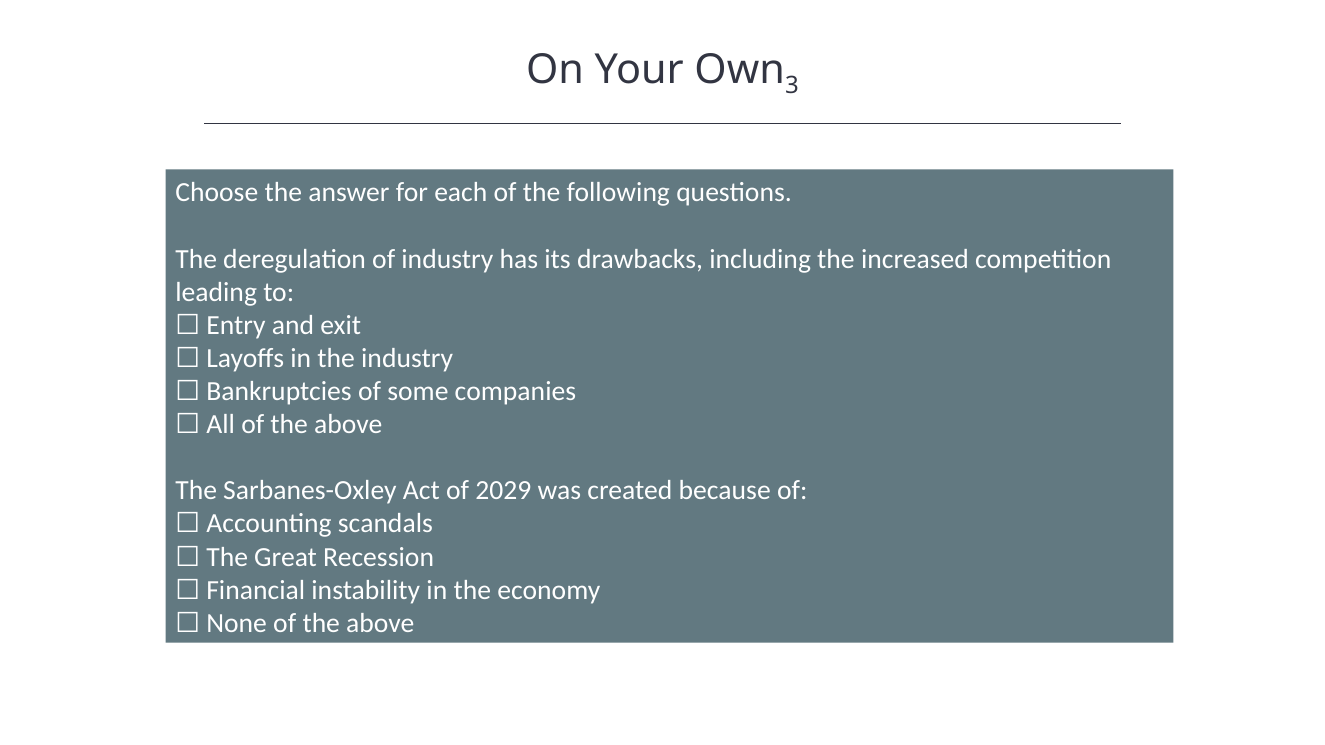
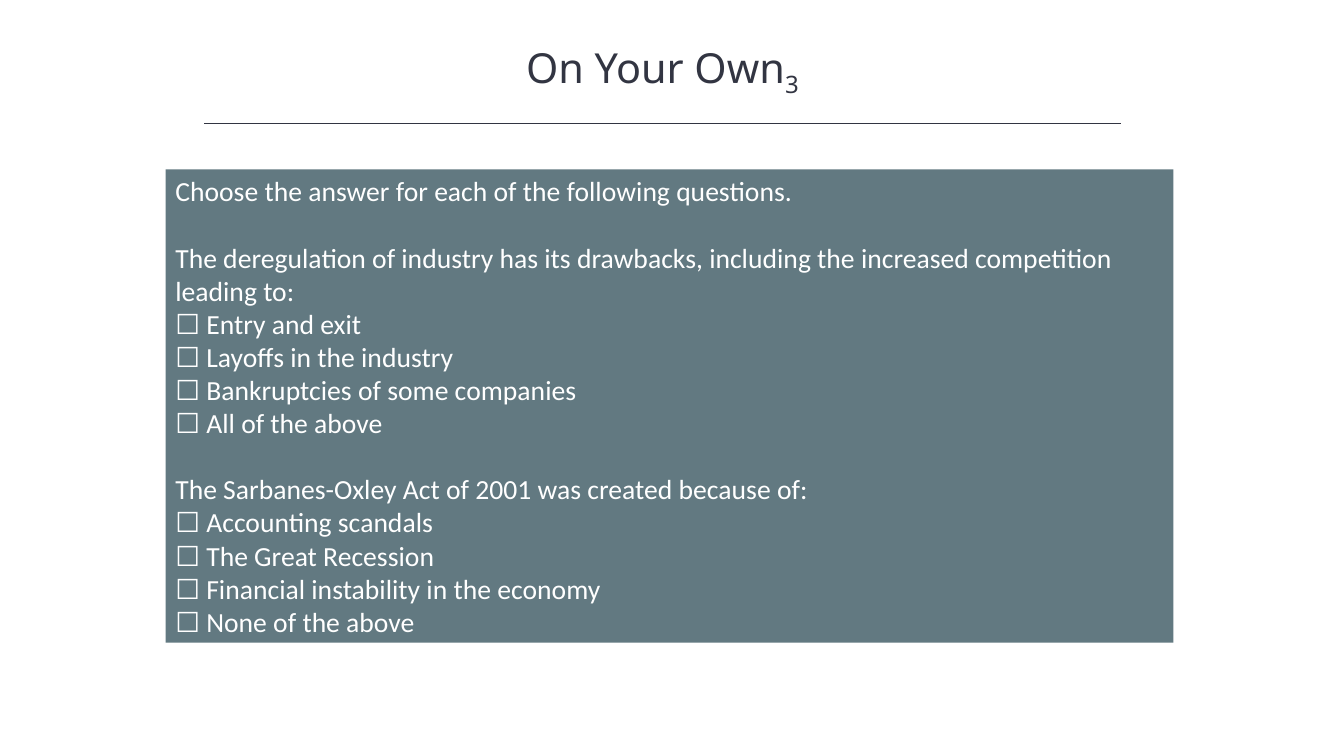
2029: 2029 -> 2001 (503, 491)
